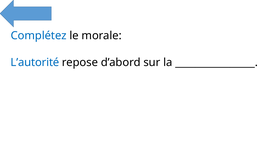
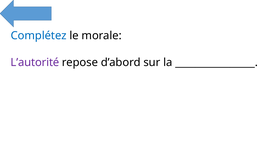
L’autorité colour: blue -> purple (35, 62)
